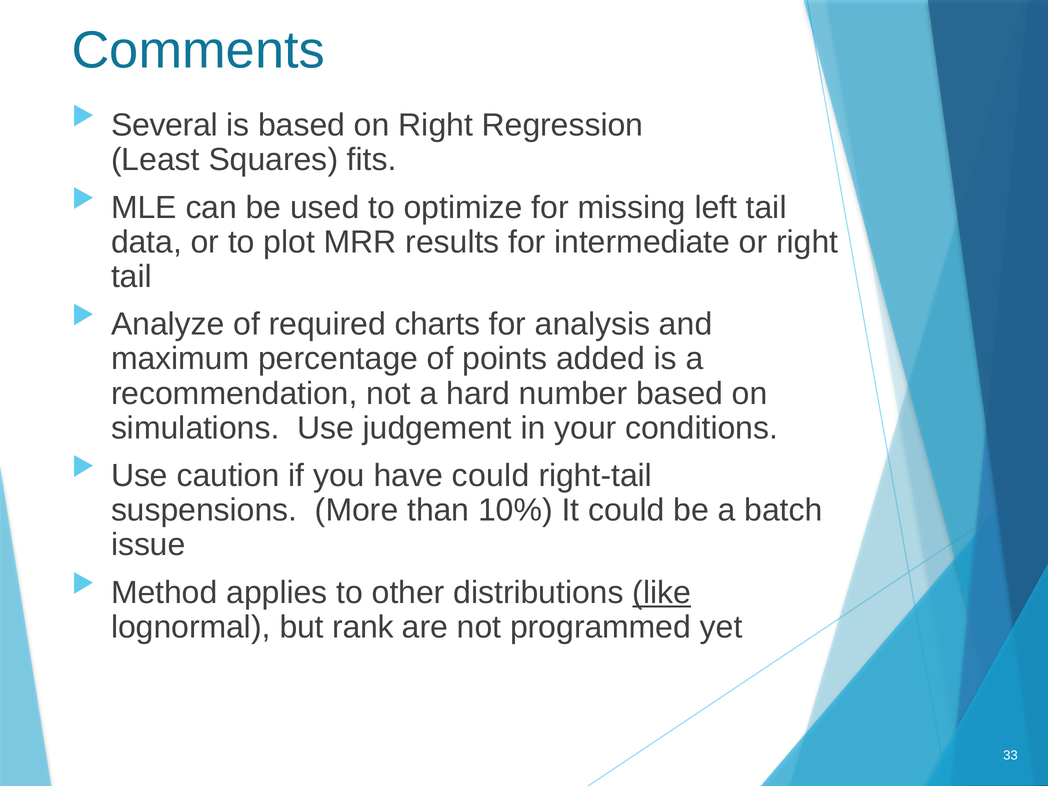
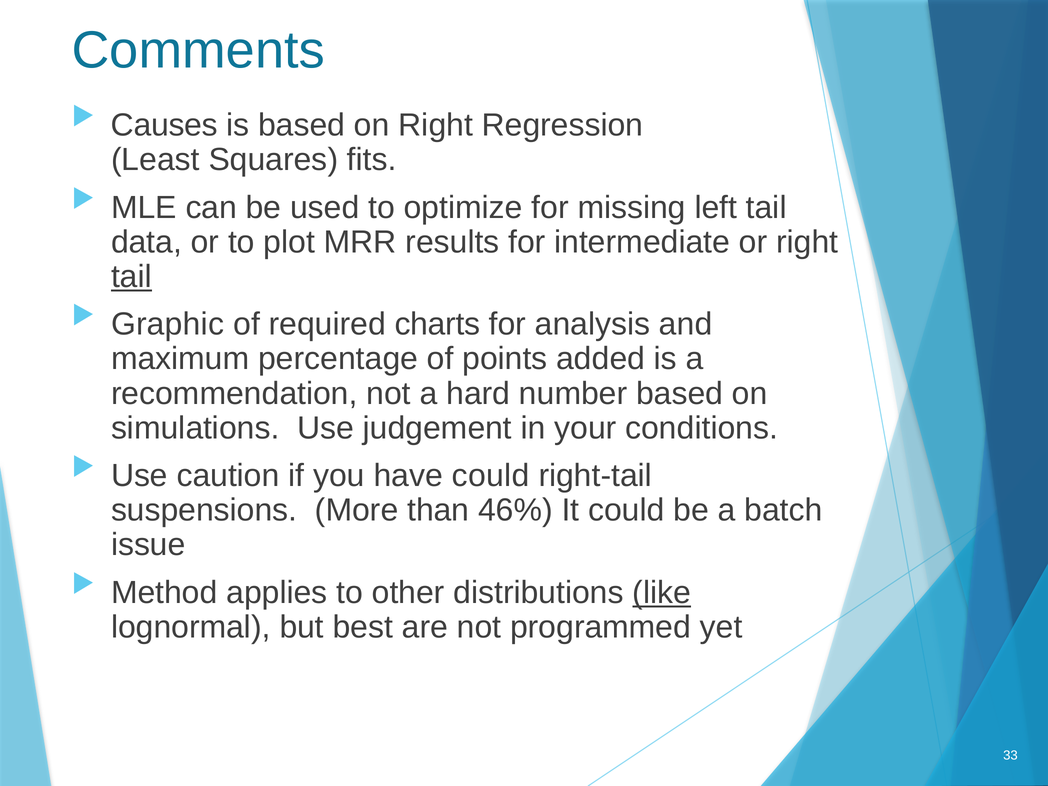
Several: Several -> Causes (164, 125)
tail underline: none -> present (131, 277)
Analyze: Analyze -> Graphic (168, 324)
10%: 10% -> 46% (515, 510)
rank: rank -> best (363, 627)
